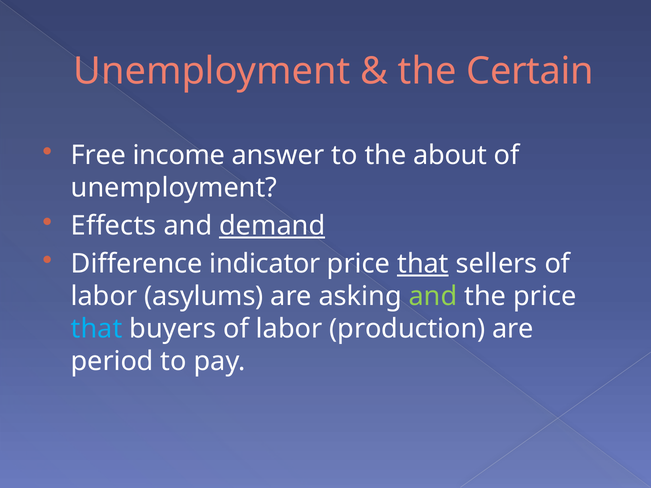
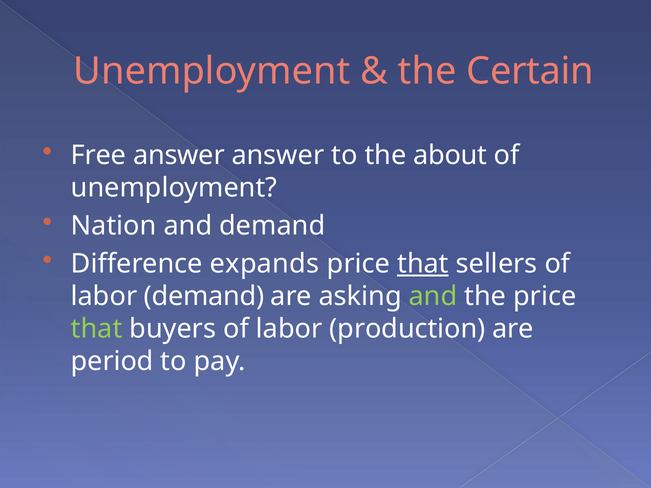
Free income: income -> answer (179, 155)
Effects: Effects -> Nation (114, 226)
demand underline: present -> none (272, 226)
indicator: indicator -> expands (265, 264)
labor asylums: asylums -> demand (204, 296)
that colour: light blue -> light green (97, 329)
